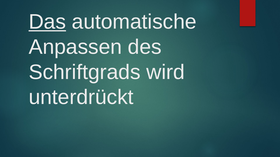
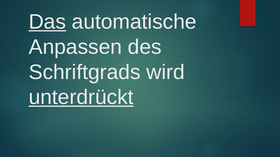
unterdrückt underline: none -> present (81, 98)
